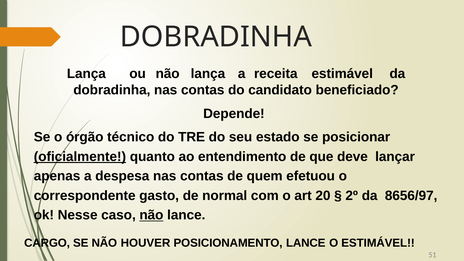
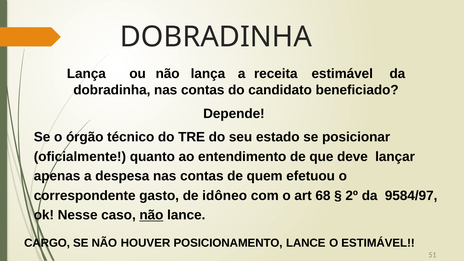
oficialmente underline: present -> none (80, 157)
normal: normal -> idôneo (225, 196)
20: 20 -> 68 (323, 196)
8656/97: 8656/97 -> 9584/97 (411, 196)
